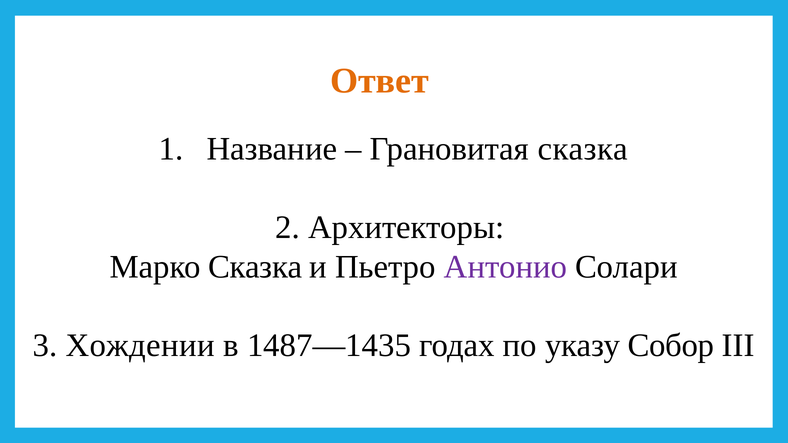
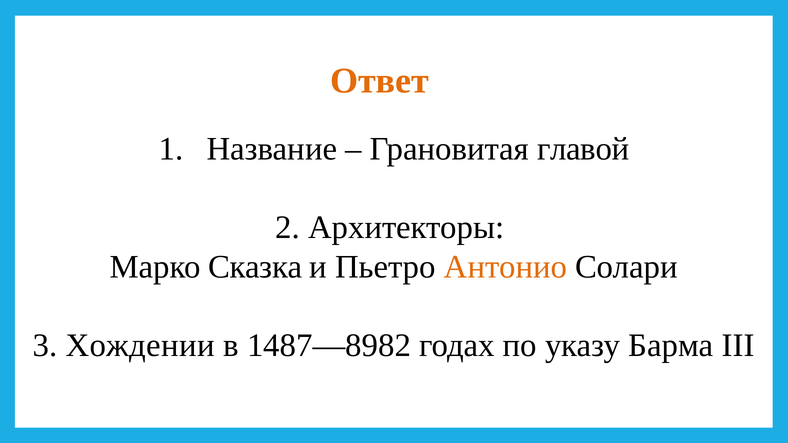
Грановитая сказка: сказка -> главой (583, 149)
Антонио colour: purple -> orange (505, 267)
1487—1435: 1487—1435 -> 1487—8982 (329, 346)
Собор: Собор -> Барма (671, 346)
